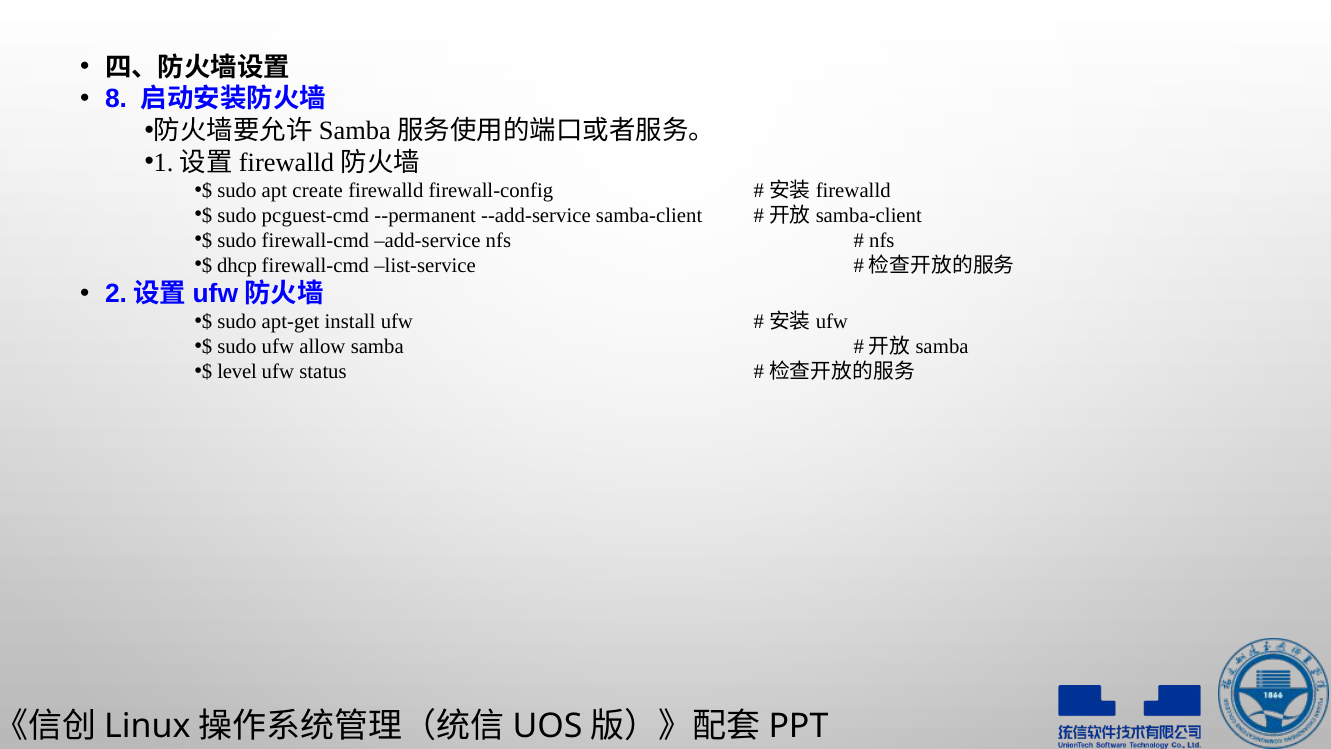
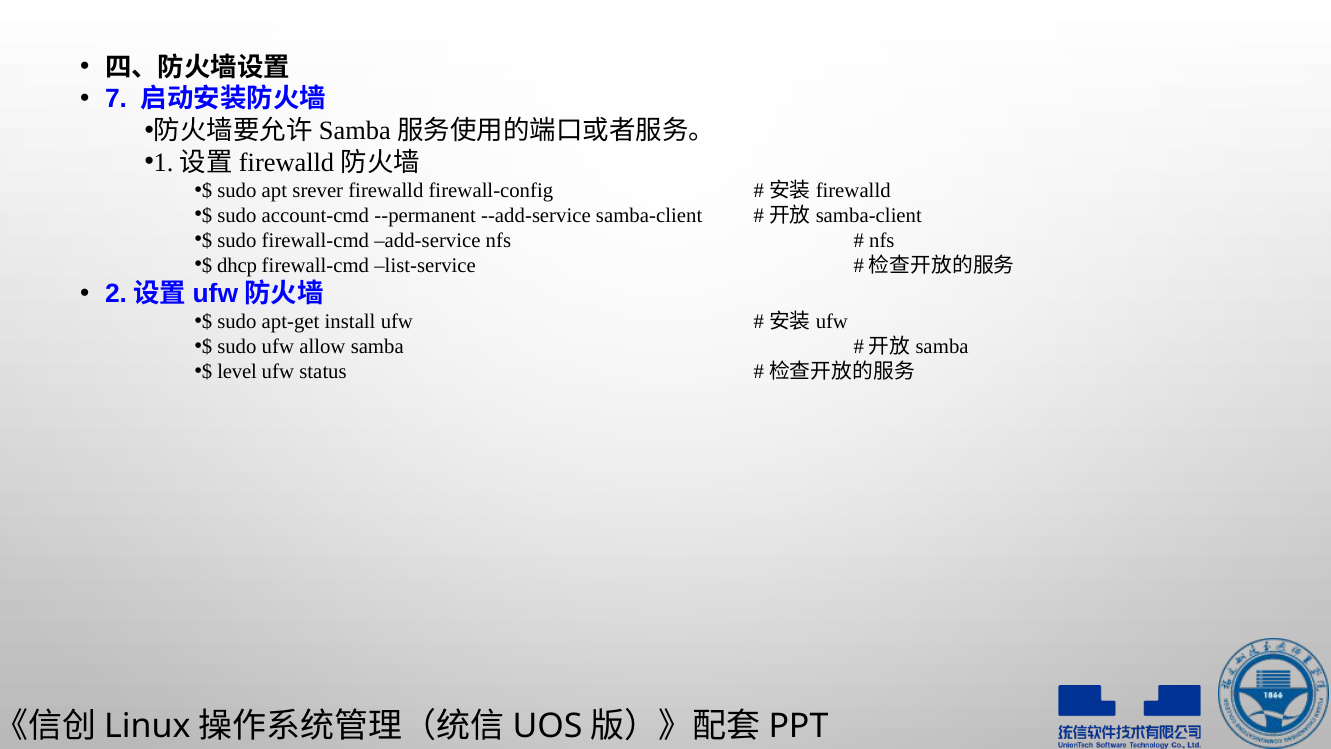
8: 8 -> 7 (116, 99)
create: create -> srever (318, 190)
pcguest-cmd: pcguest-cmd -> account-cmd (315, 215)
